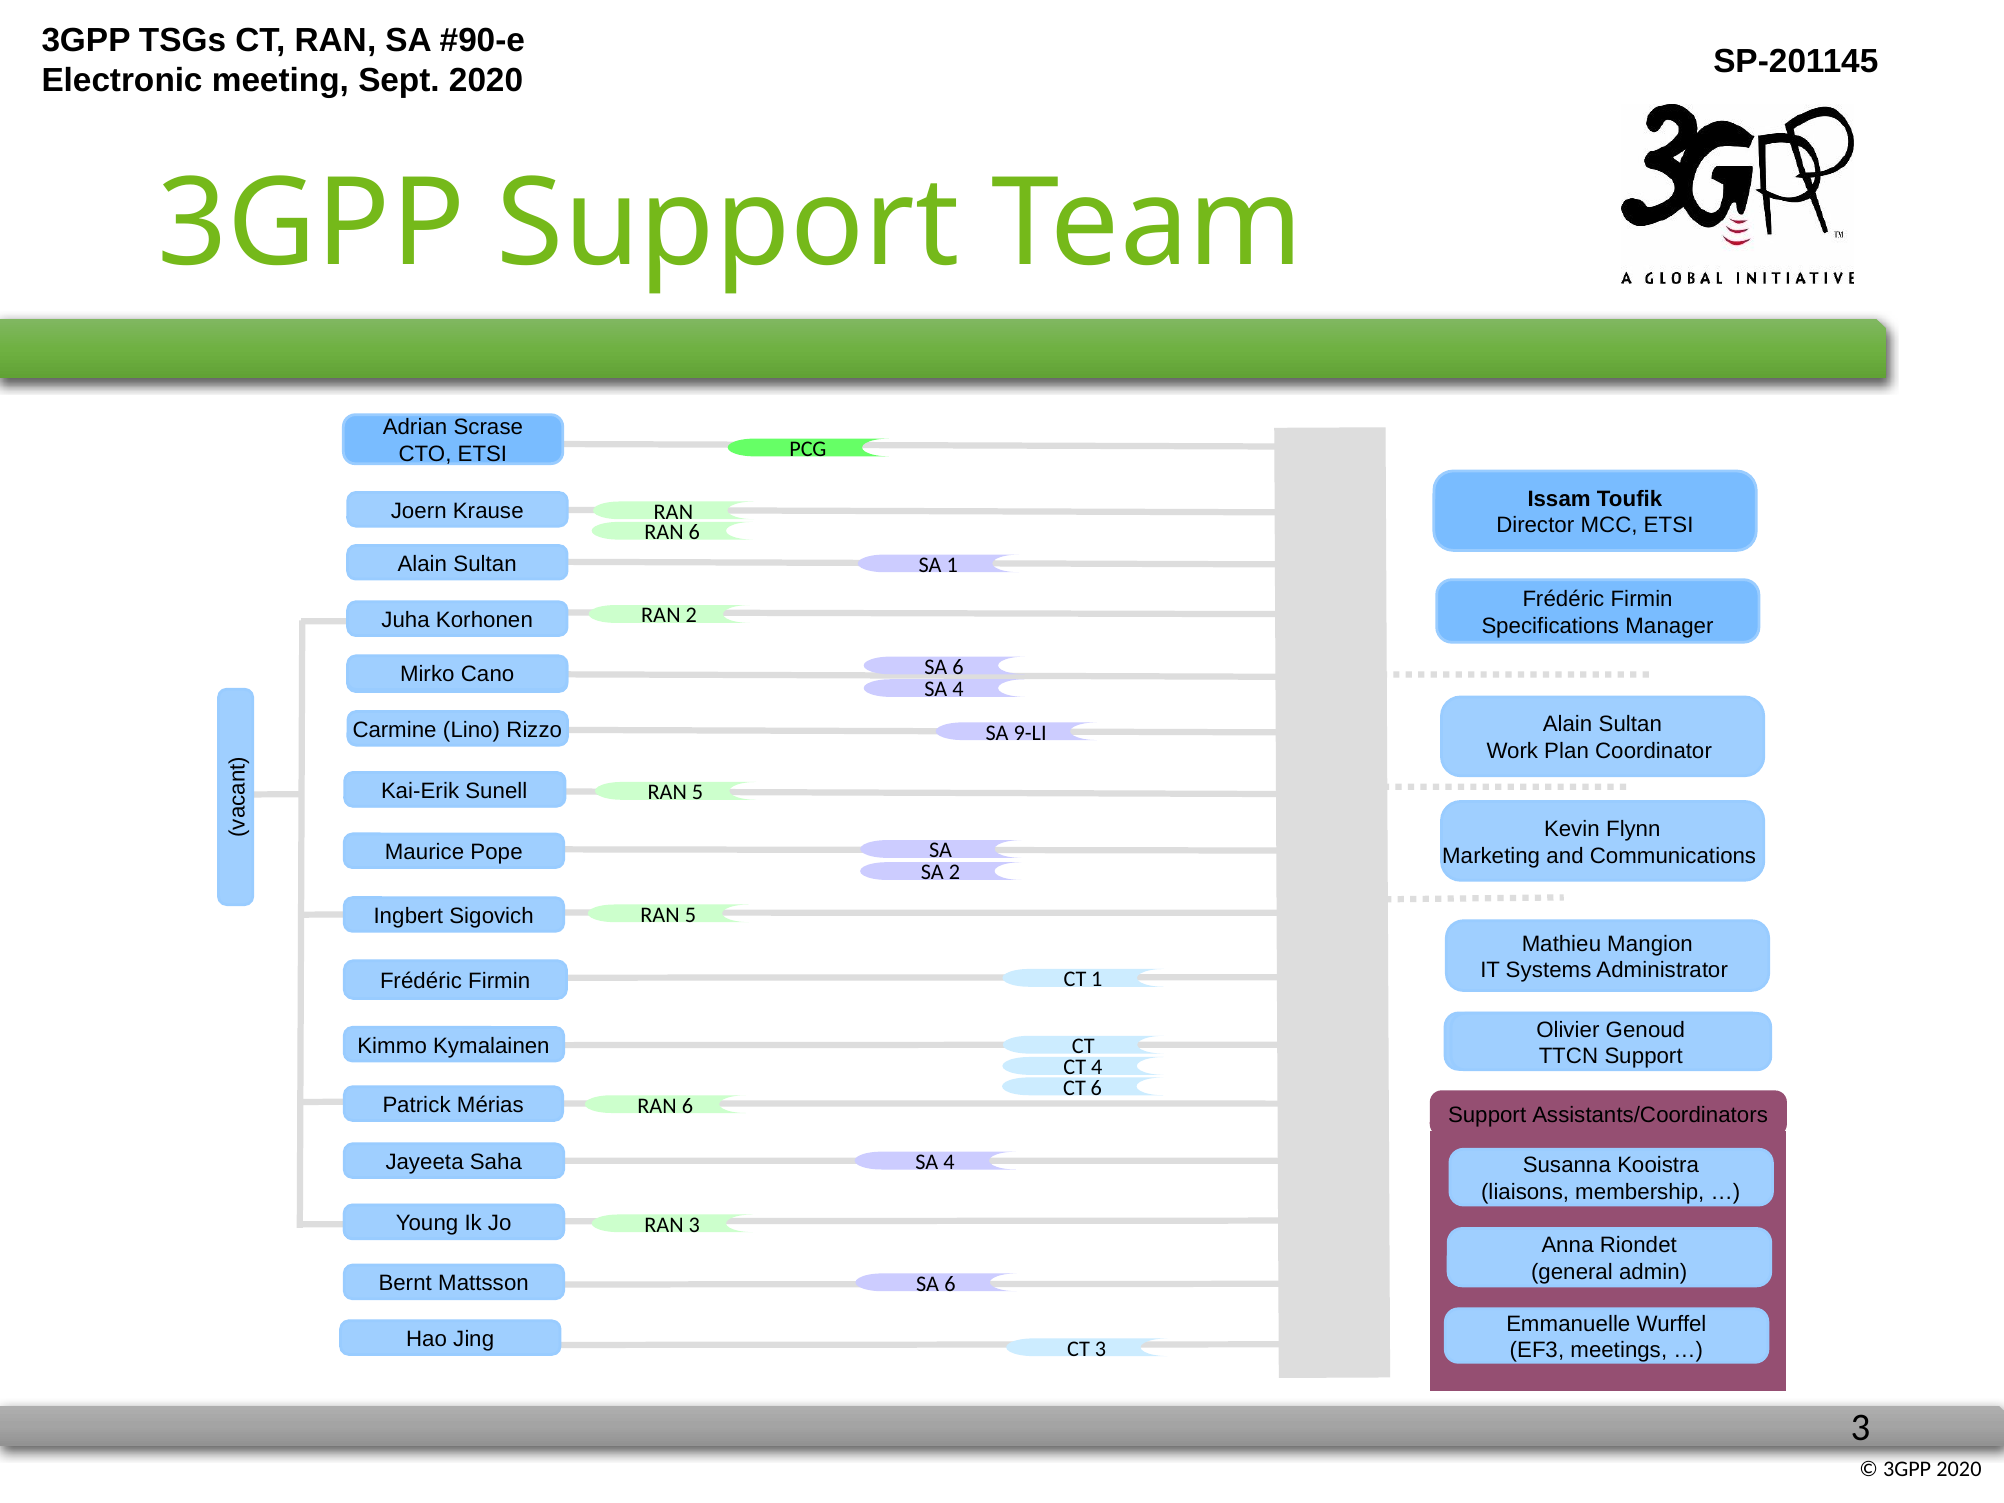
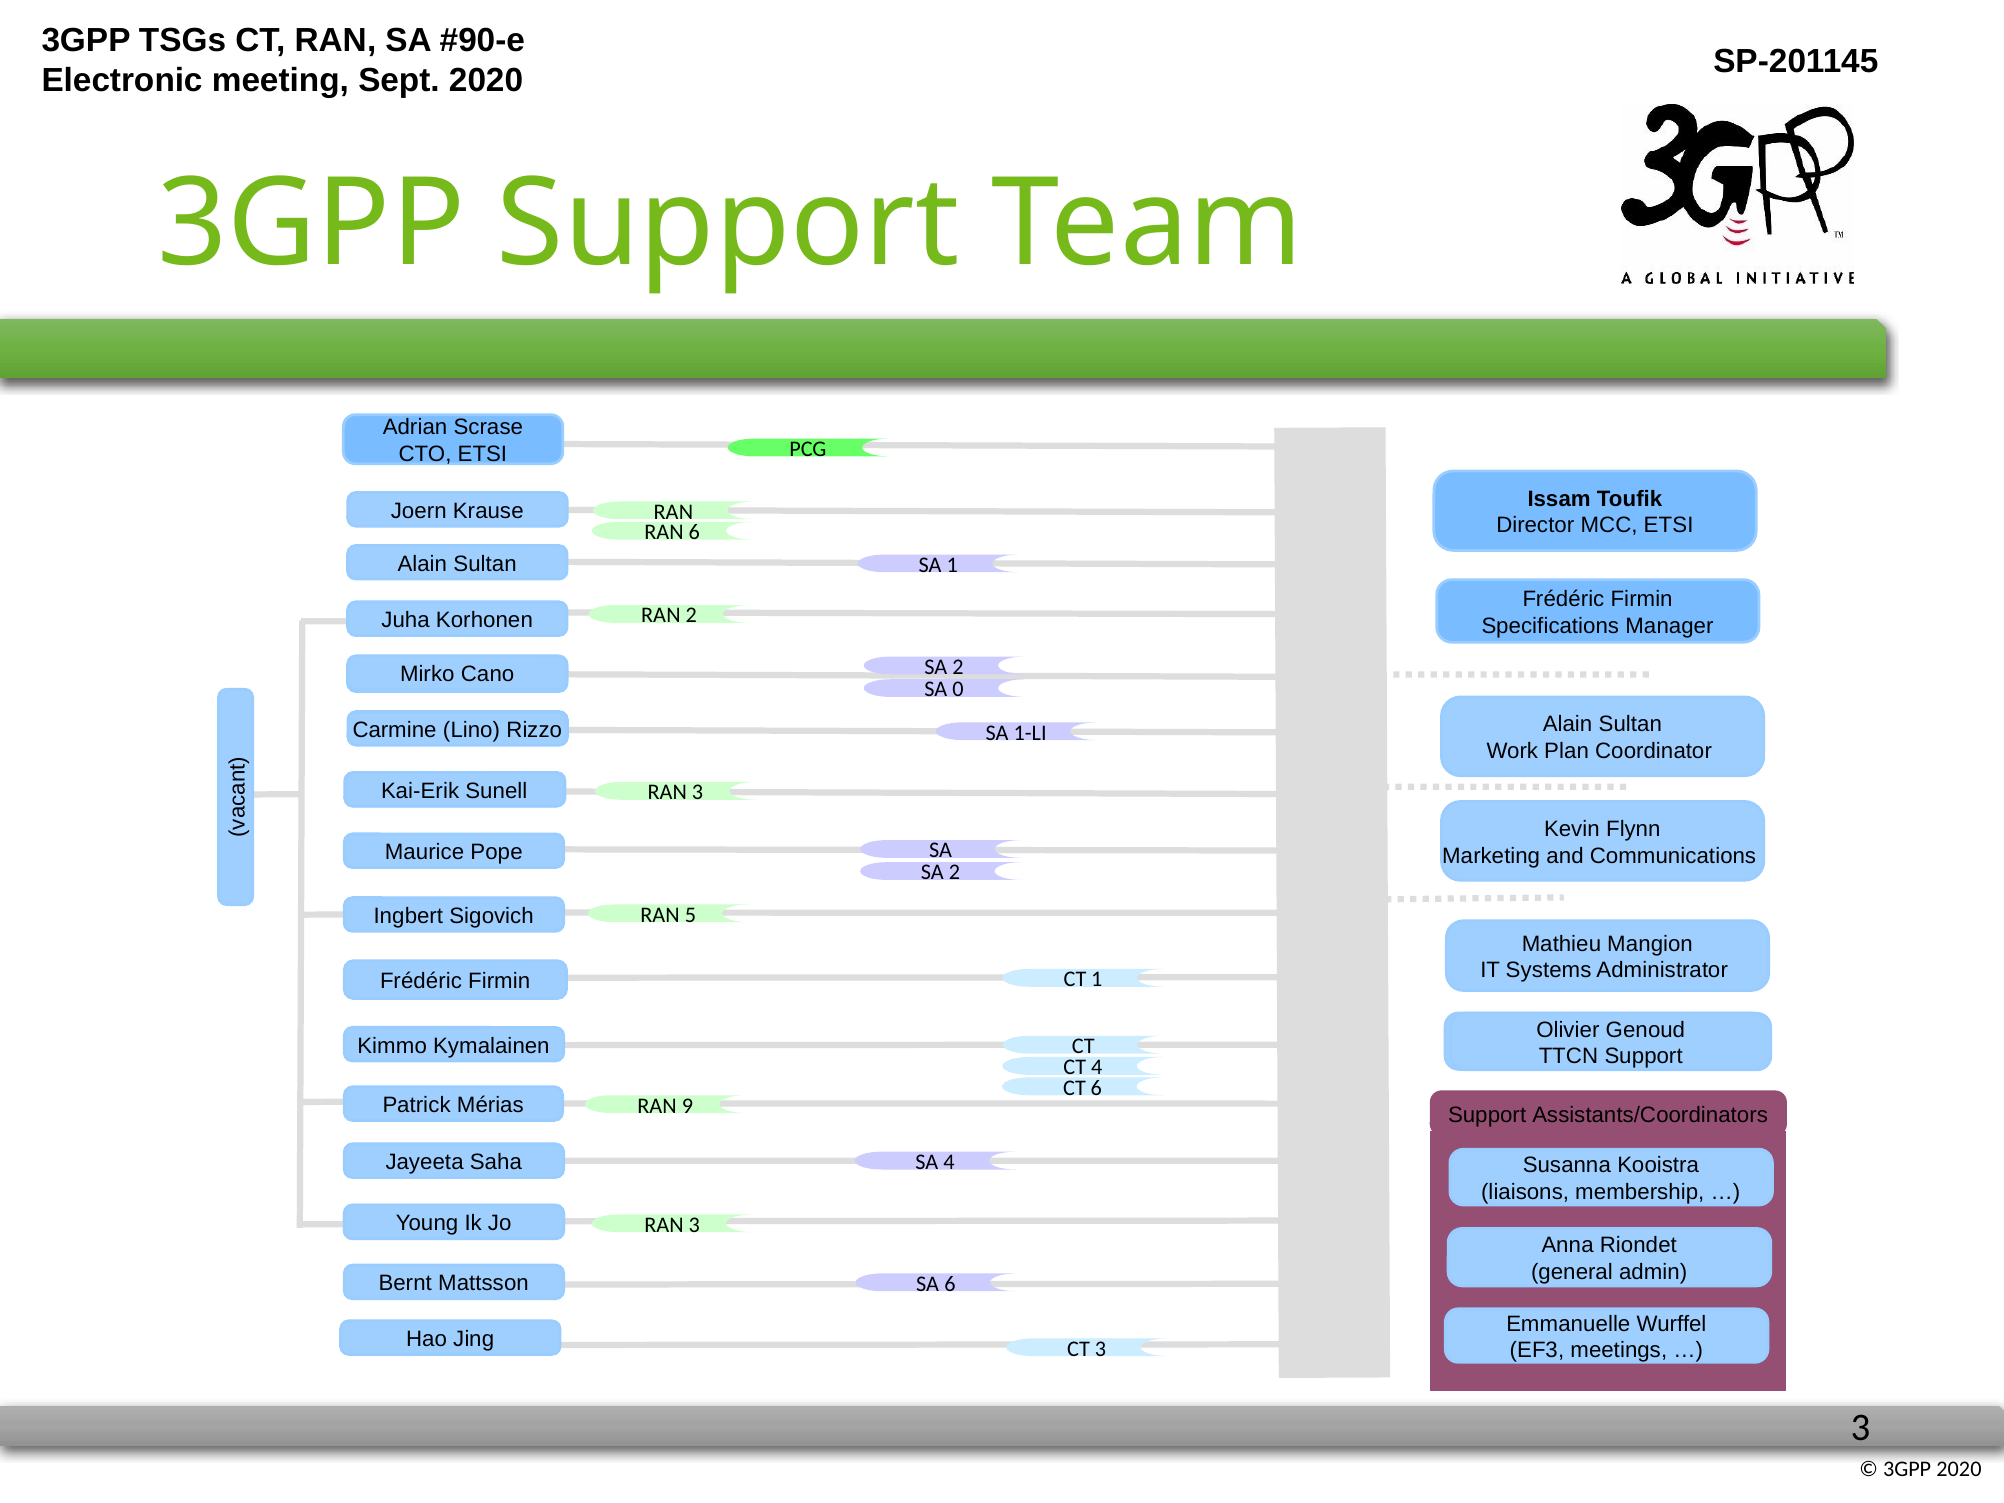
6: 6 -> 2 (958, 667)
4: 4 -> 0 (958, 690)
9-LI: 9-LI -> 1-LI (1030, 733)
5: 5 -> 3 (698, 792)
6: 6 -> 9 (687, 1106)
